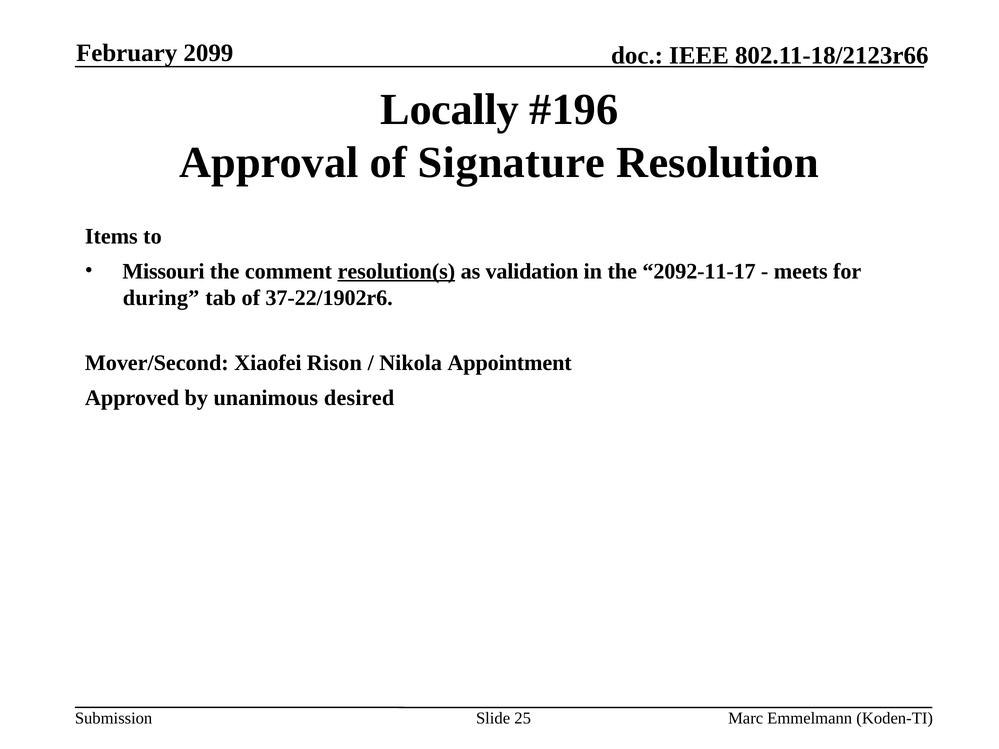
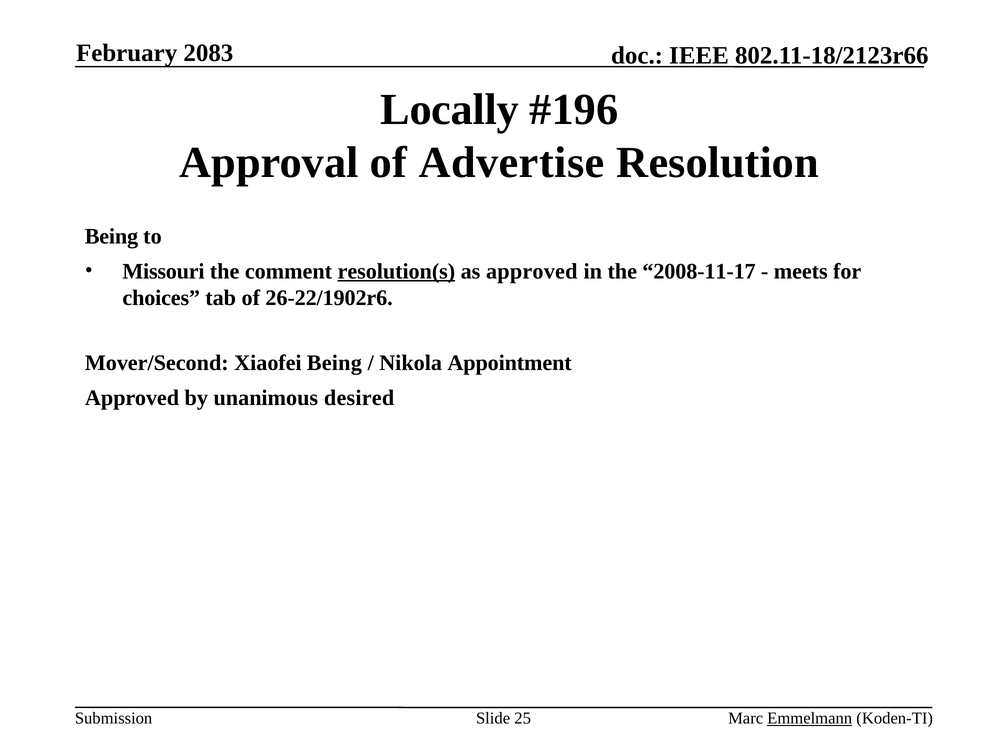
2099: 2099 -> 2083 (208, 53)
Signature: Signature -> Advertise (511, 163)
Items: Items -> Being (111, 236)
as validation: validation -> approved (532, 271)
2092-11-17: 2092-11-17 -> 2008-11-17 (699, 271)
during: during -> choices (161, 298)
37-22/1902r6: 37-22/1902r6 -> 26-22/1902r6 (329, 298)
Xiaofei Rison: Rison -> Being (334, 363)
Emmelmann underline: none -> present (810, 719)
